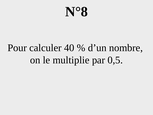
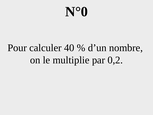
N°8: N°8 -> N°0 (76, 12)
0,5: 0,5 -> 0,2 (115, 60)
